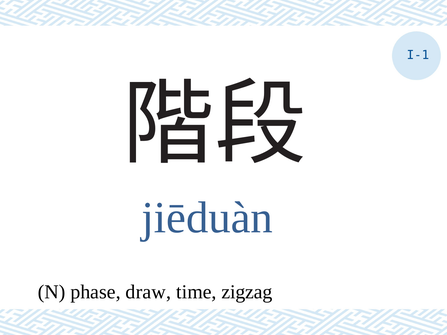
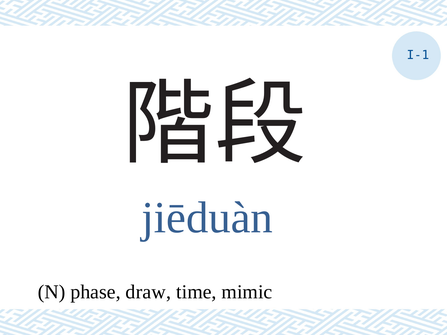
zigzag: zigzag -> mimic (247, 292)
